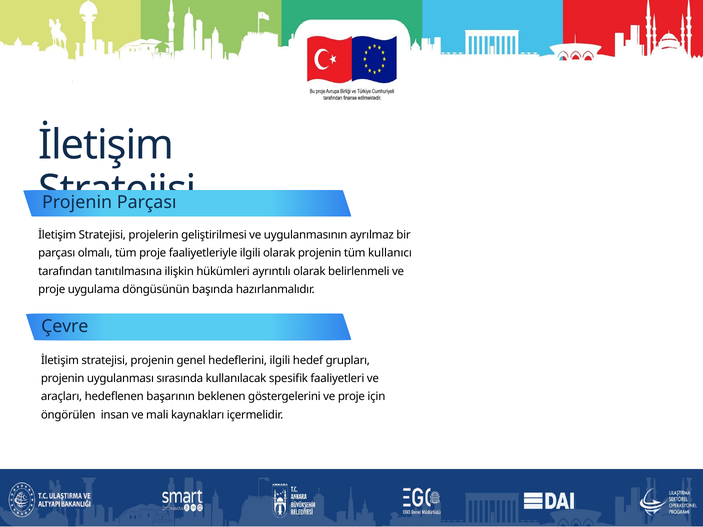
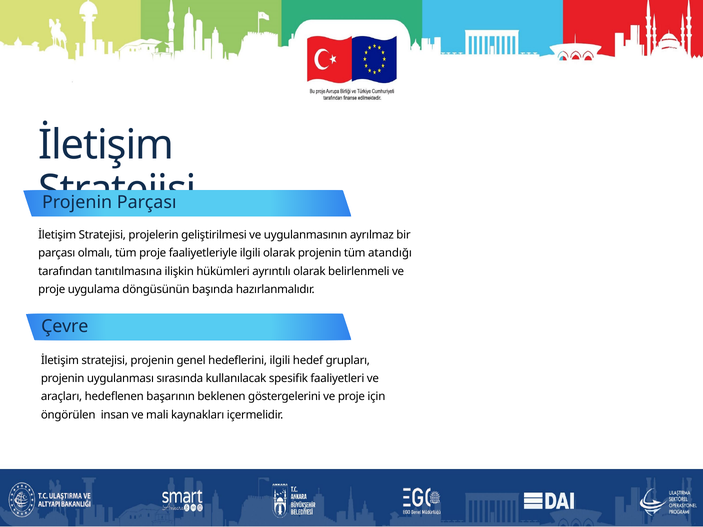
kullanıcı: kullanıcı -> atandığı (390, 253)
